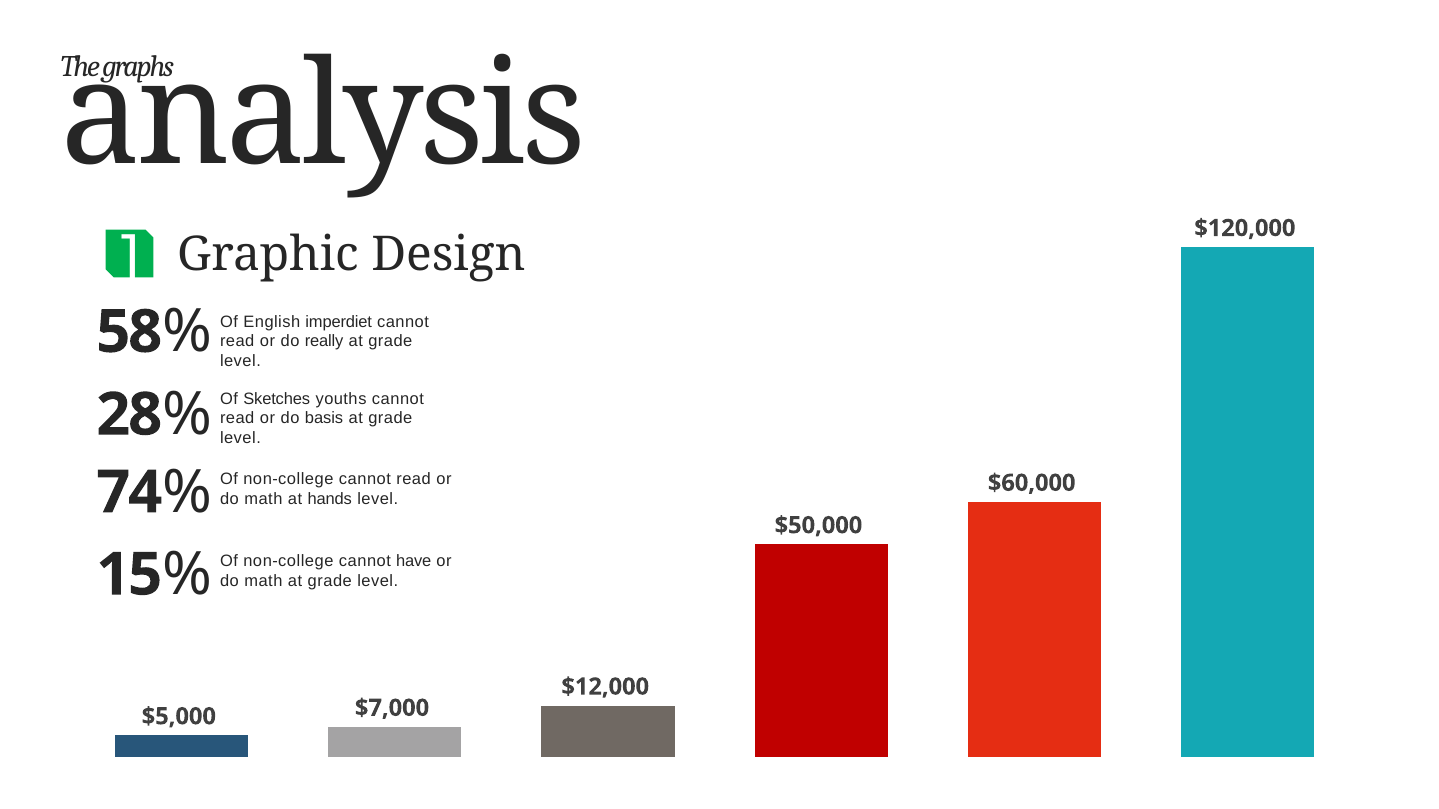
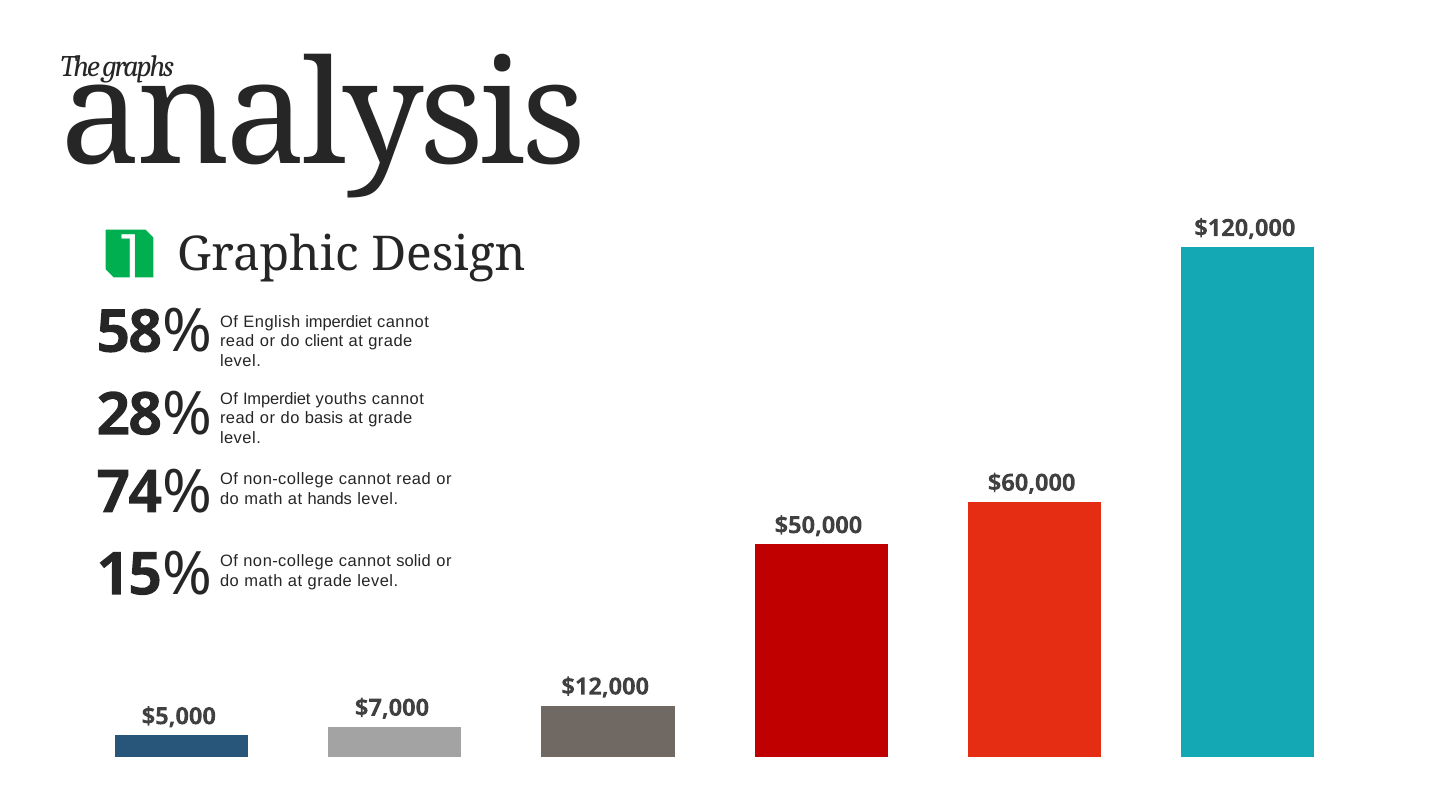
really: really -> client (324, 342)
Of Sketches: Sketches -> Imperdiet (277, 399)
have: have -> solid (414, 561)
